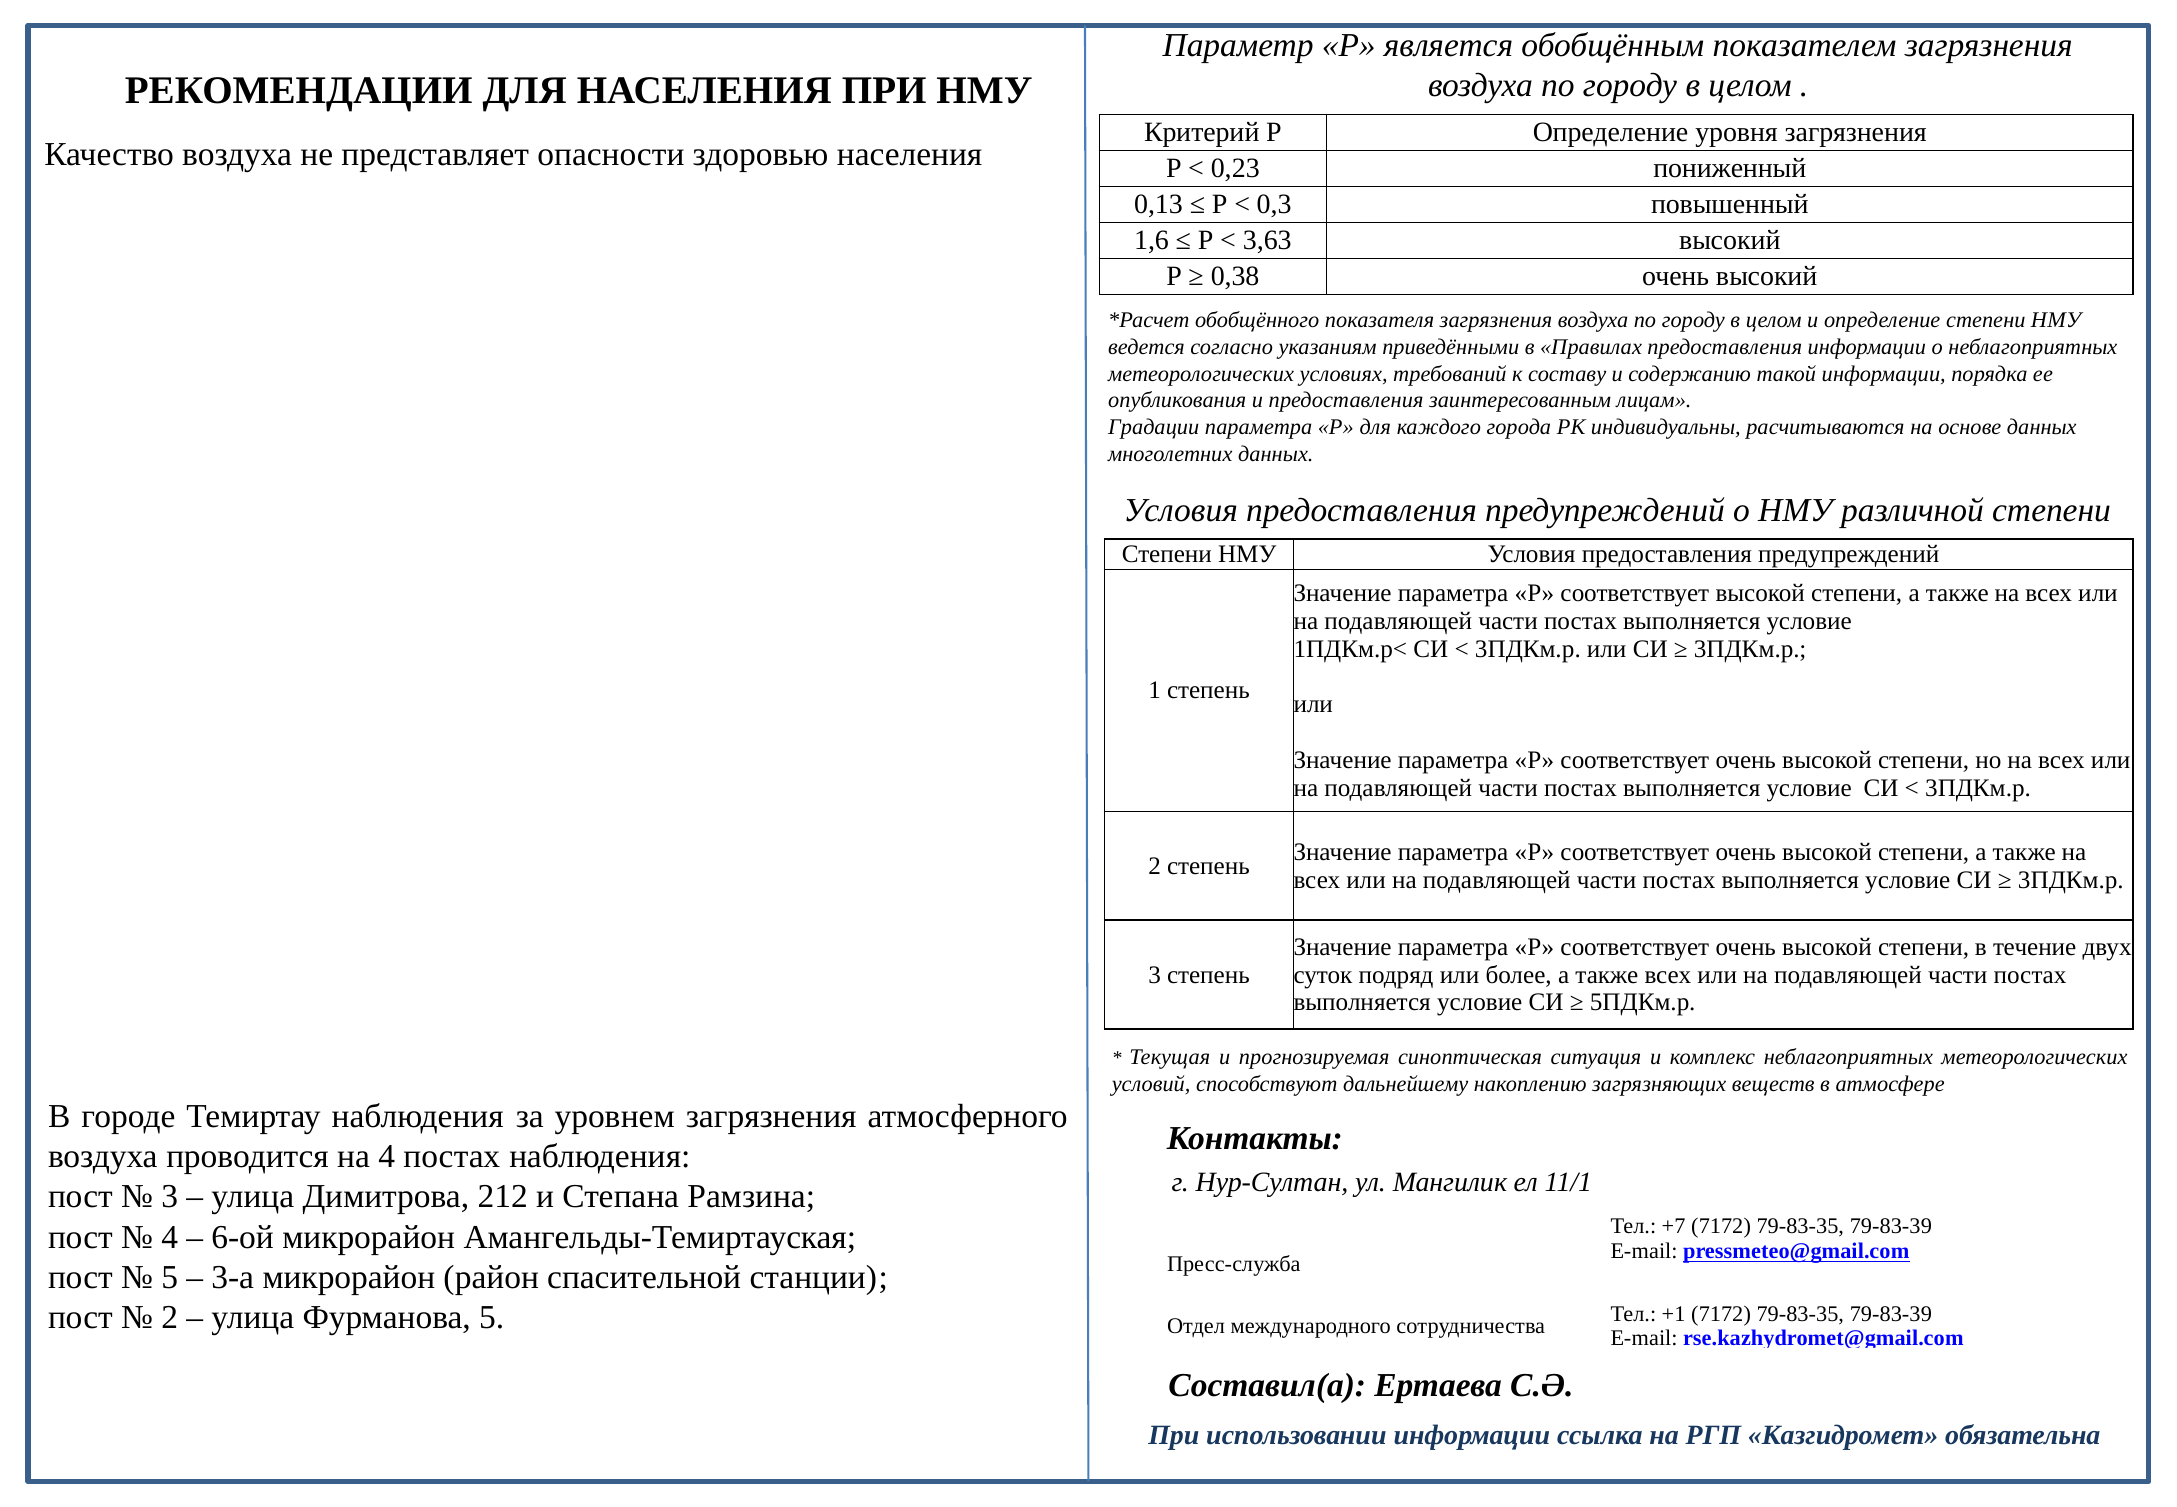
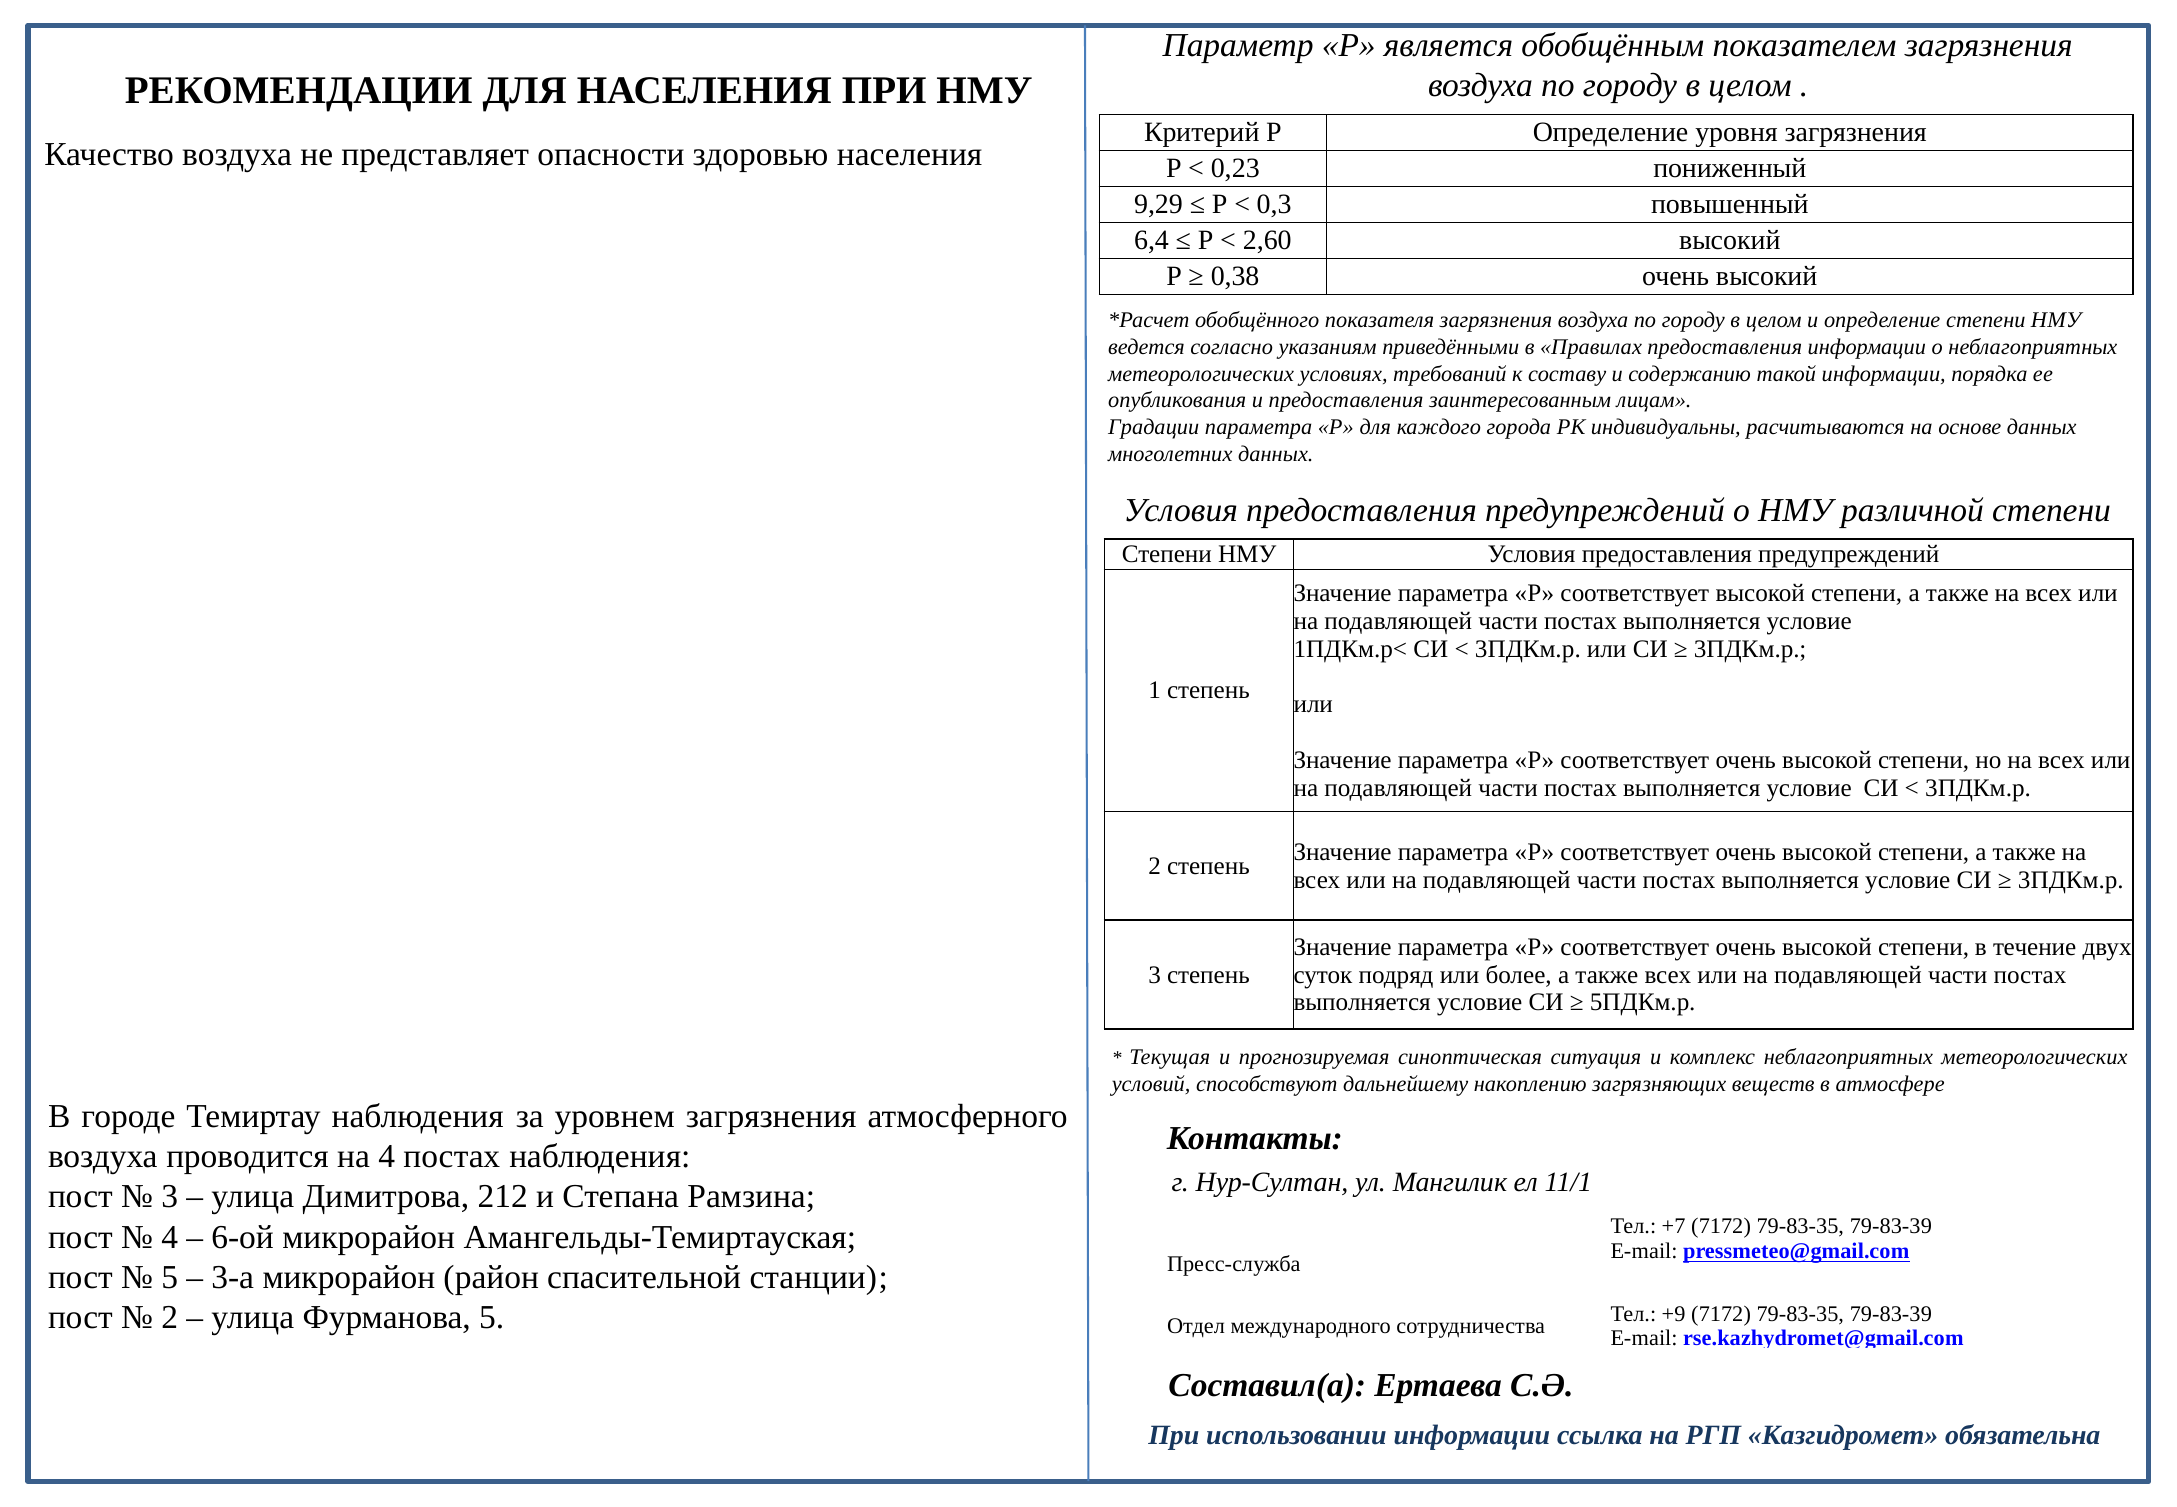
0,13: 0,13 -> 9,29 (1158, 204)
1,6: 1,6 -> 6,4 (1152, 240)
3,63: 3,63 -> 2,60 (1267, 240)
+1: +1 -> +9 (1674, 1314)
